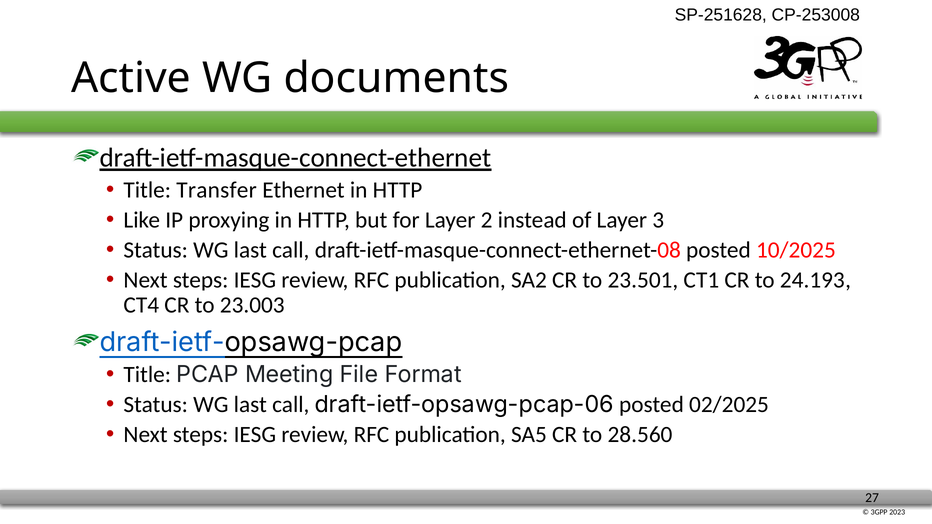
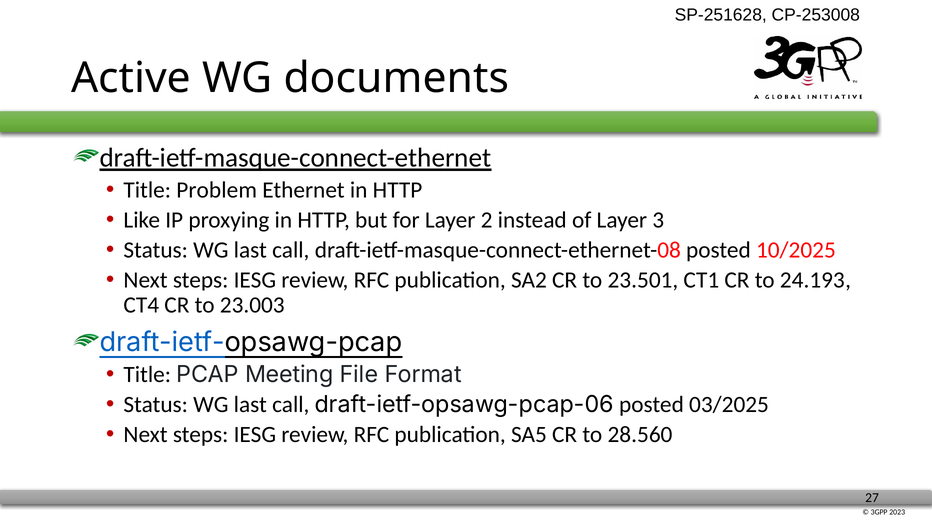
Transfer: Transfer -> Problem (217, 190)
02/2025: 02/2025 -> 03/2025 (729, 405)
